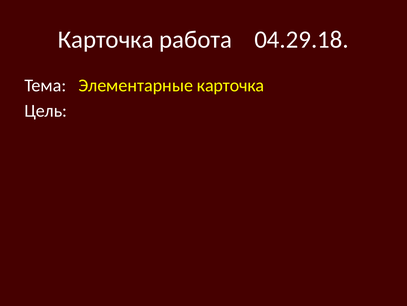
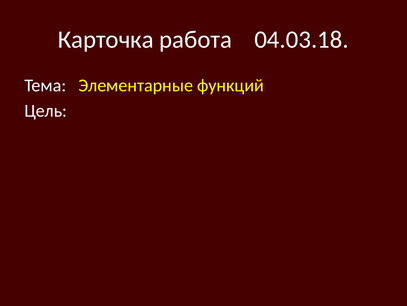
04.29.18: 04.29.18 -> 04.03.18 (302, 39)
Элементарные карточка: карточка -> функций (231, 85)
